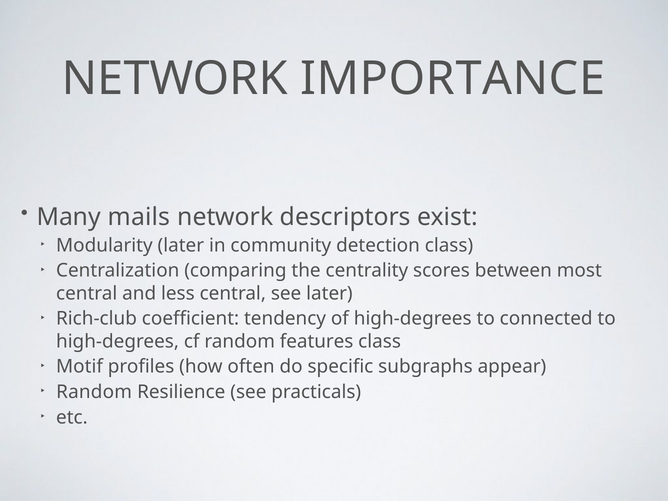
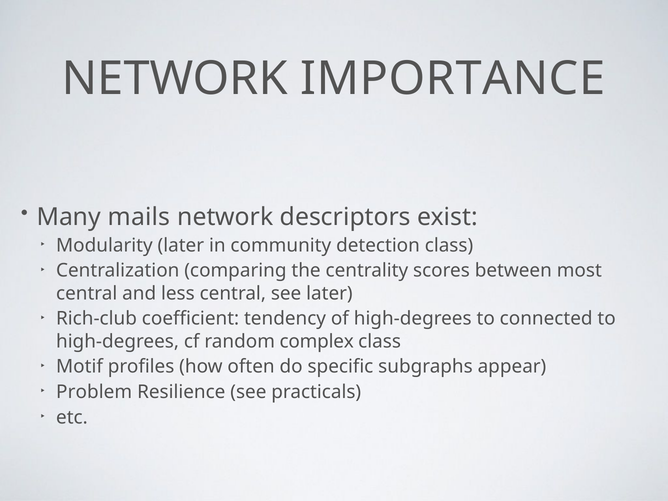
features: features -> complex (317, 341)
Random: Random -> Problem (94, 392)
